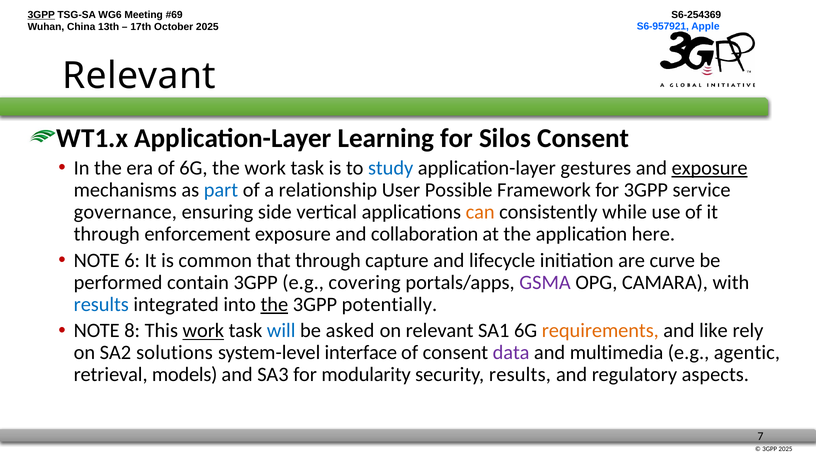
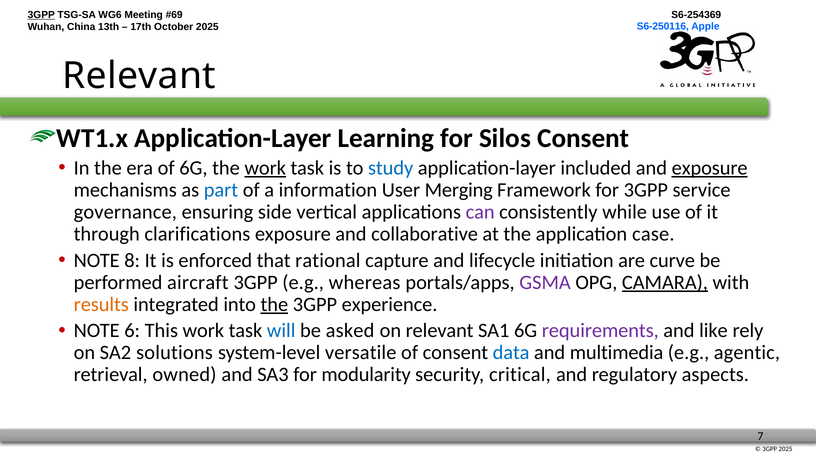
S6-957921: S6-957921 -> S6-250116 (663, 26)
work underline: none -> present (265, 168)
gestures: gestures -> included (596, 168)
relationship: relationship -> information (328, 190)
Possible: Possible -> Merging (459, 190)
can colour: orange -> purple (480, 212)
enforcement: enforcement -> clarifications (197, 234)
collaboration: collaboration -> collaborative (425, 234)
here: here -> case (653, 234)
6: 6 -> 8 (132, 260)
common: common -> enforced (215, 260)
that through: through -> rational (328, 260)
contain: contain -> aircraft (198, 282)
covering: covering -> whereas (365, 282)
CAMARA underline: none -> present (665, 282)
results colour: blue -> orange (101, 304)
potentially: potentially -> experience (390, 304)
8: 8 -> 6 (132, 331)
work underline: present -> none (203, 331)
requirements colour: orange -> purple (600, 331)
interface: interface -> versatile (361, 353)
data colour: purple -> blue (511, 353)
models: models -> owned (184, 375)
security results: results -> critical (520, 375)
